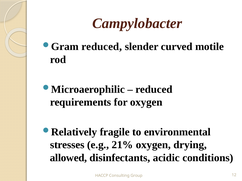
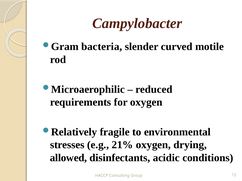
reduced: reduced -> bacteria (102, 47)
